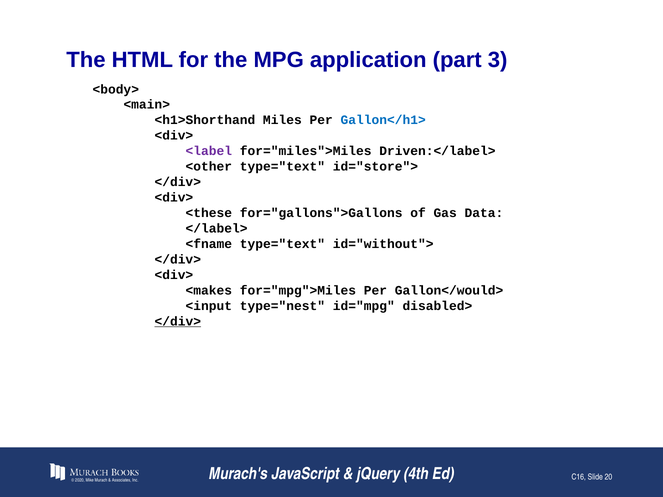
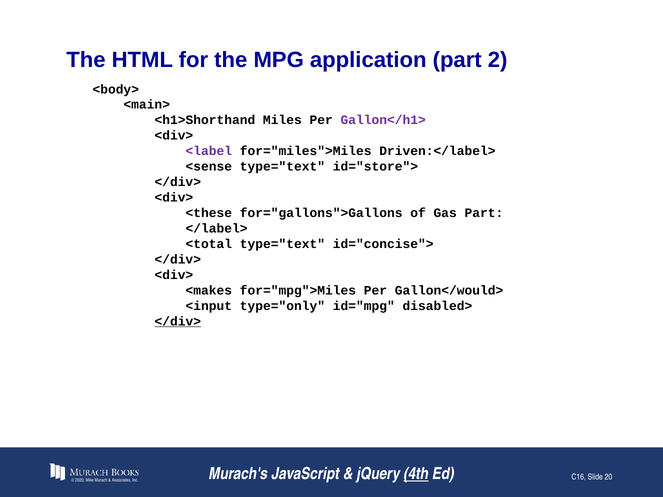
3: 3 -> 2 (498, 60)
Gallon</h1> colour: blue -> purple (383, 120)
<other: <other -> <sense (209, 167)
Gas Data: Data -> Part (484, 213)
<fname: <fname -> <total (209, 244)
id="without">: id="without"> -> id="concise"> (383, 244)
type="nest: type="nest -> type="only (282, 306)
4th underline: none -> present (416, 474)
